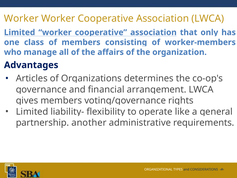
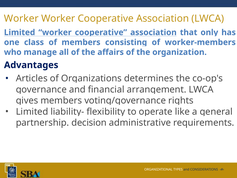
another: another -> decision (89, 123)
